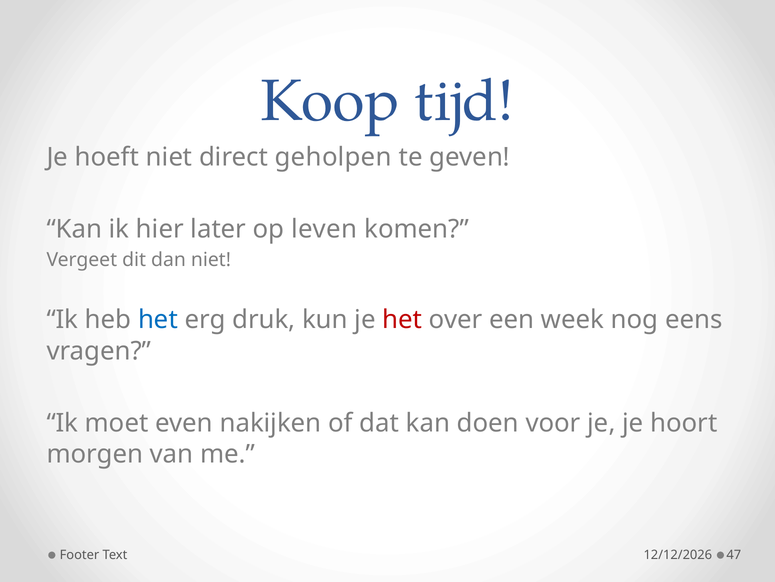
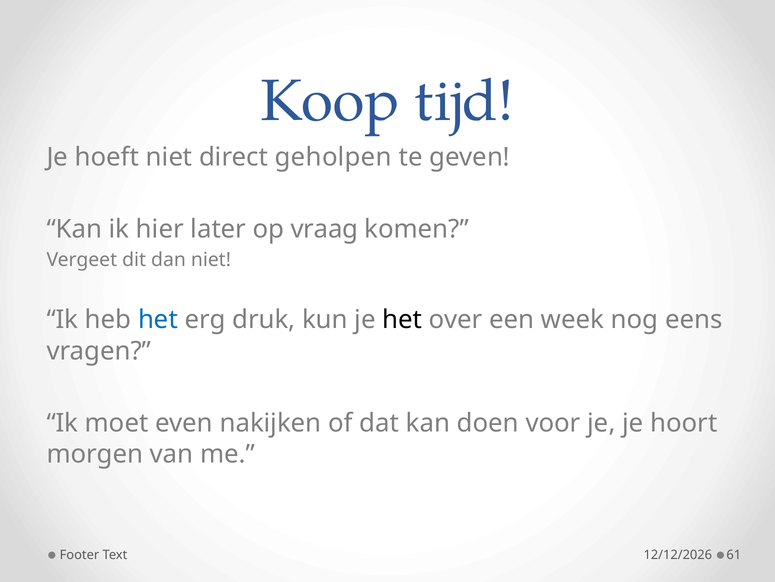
leven: leven -> vraag (324, 229)
het colour: red -> black (402, 320)
47: 47 -> 61 (734, 554)
